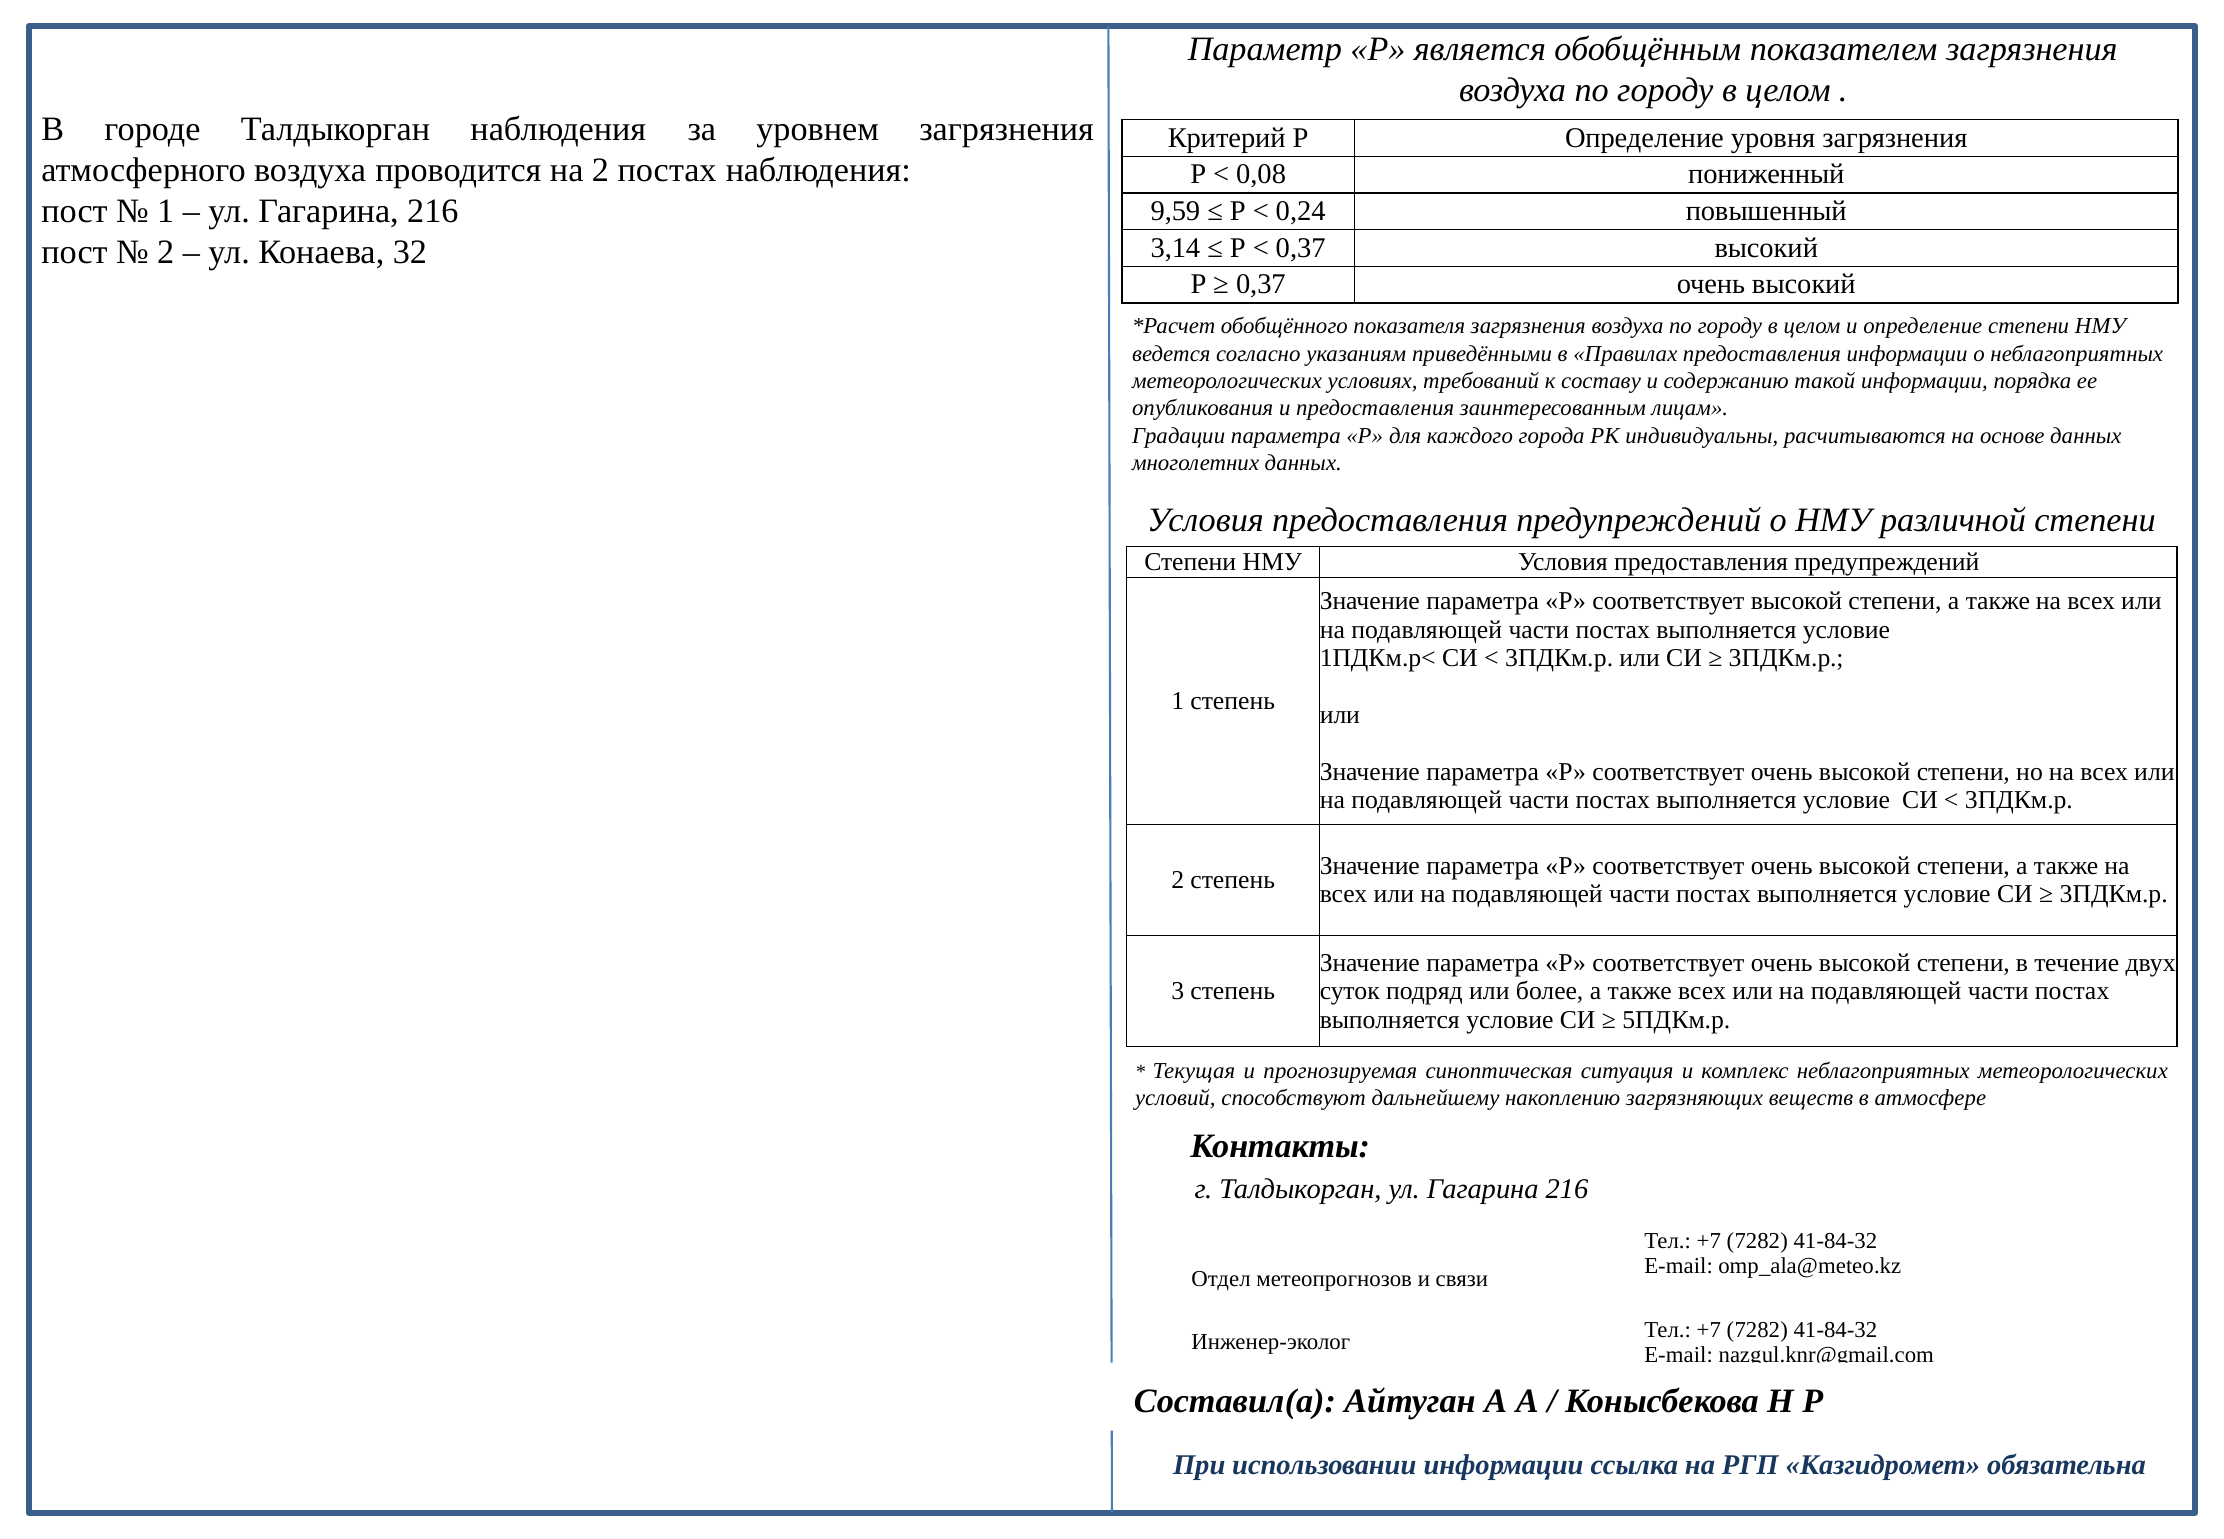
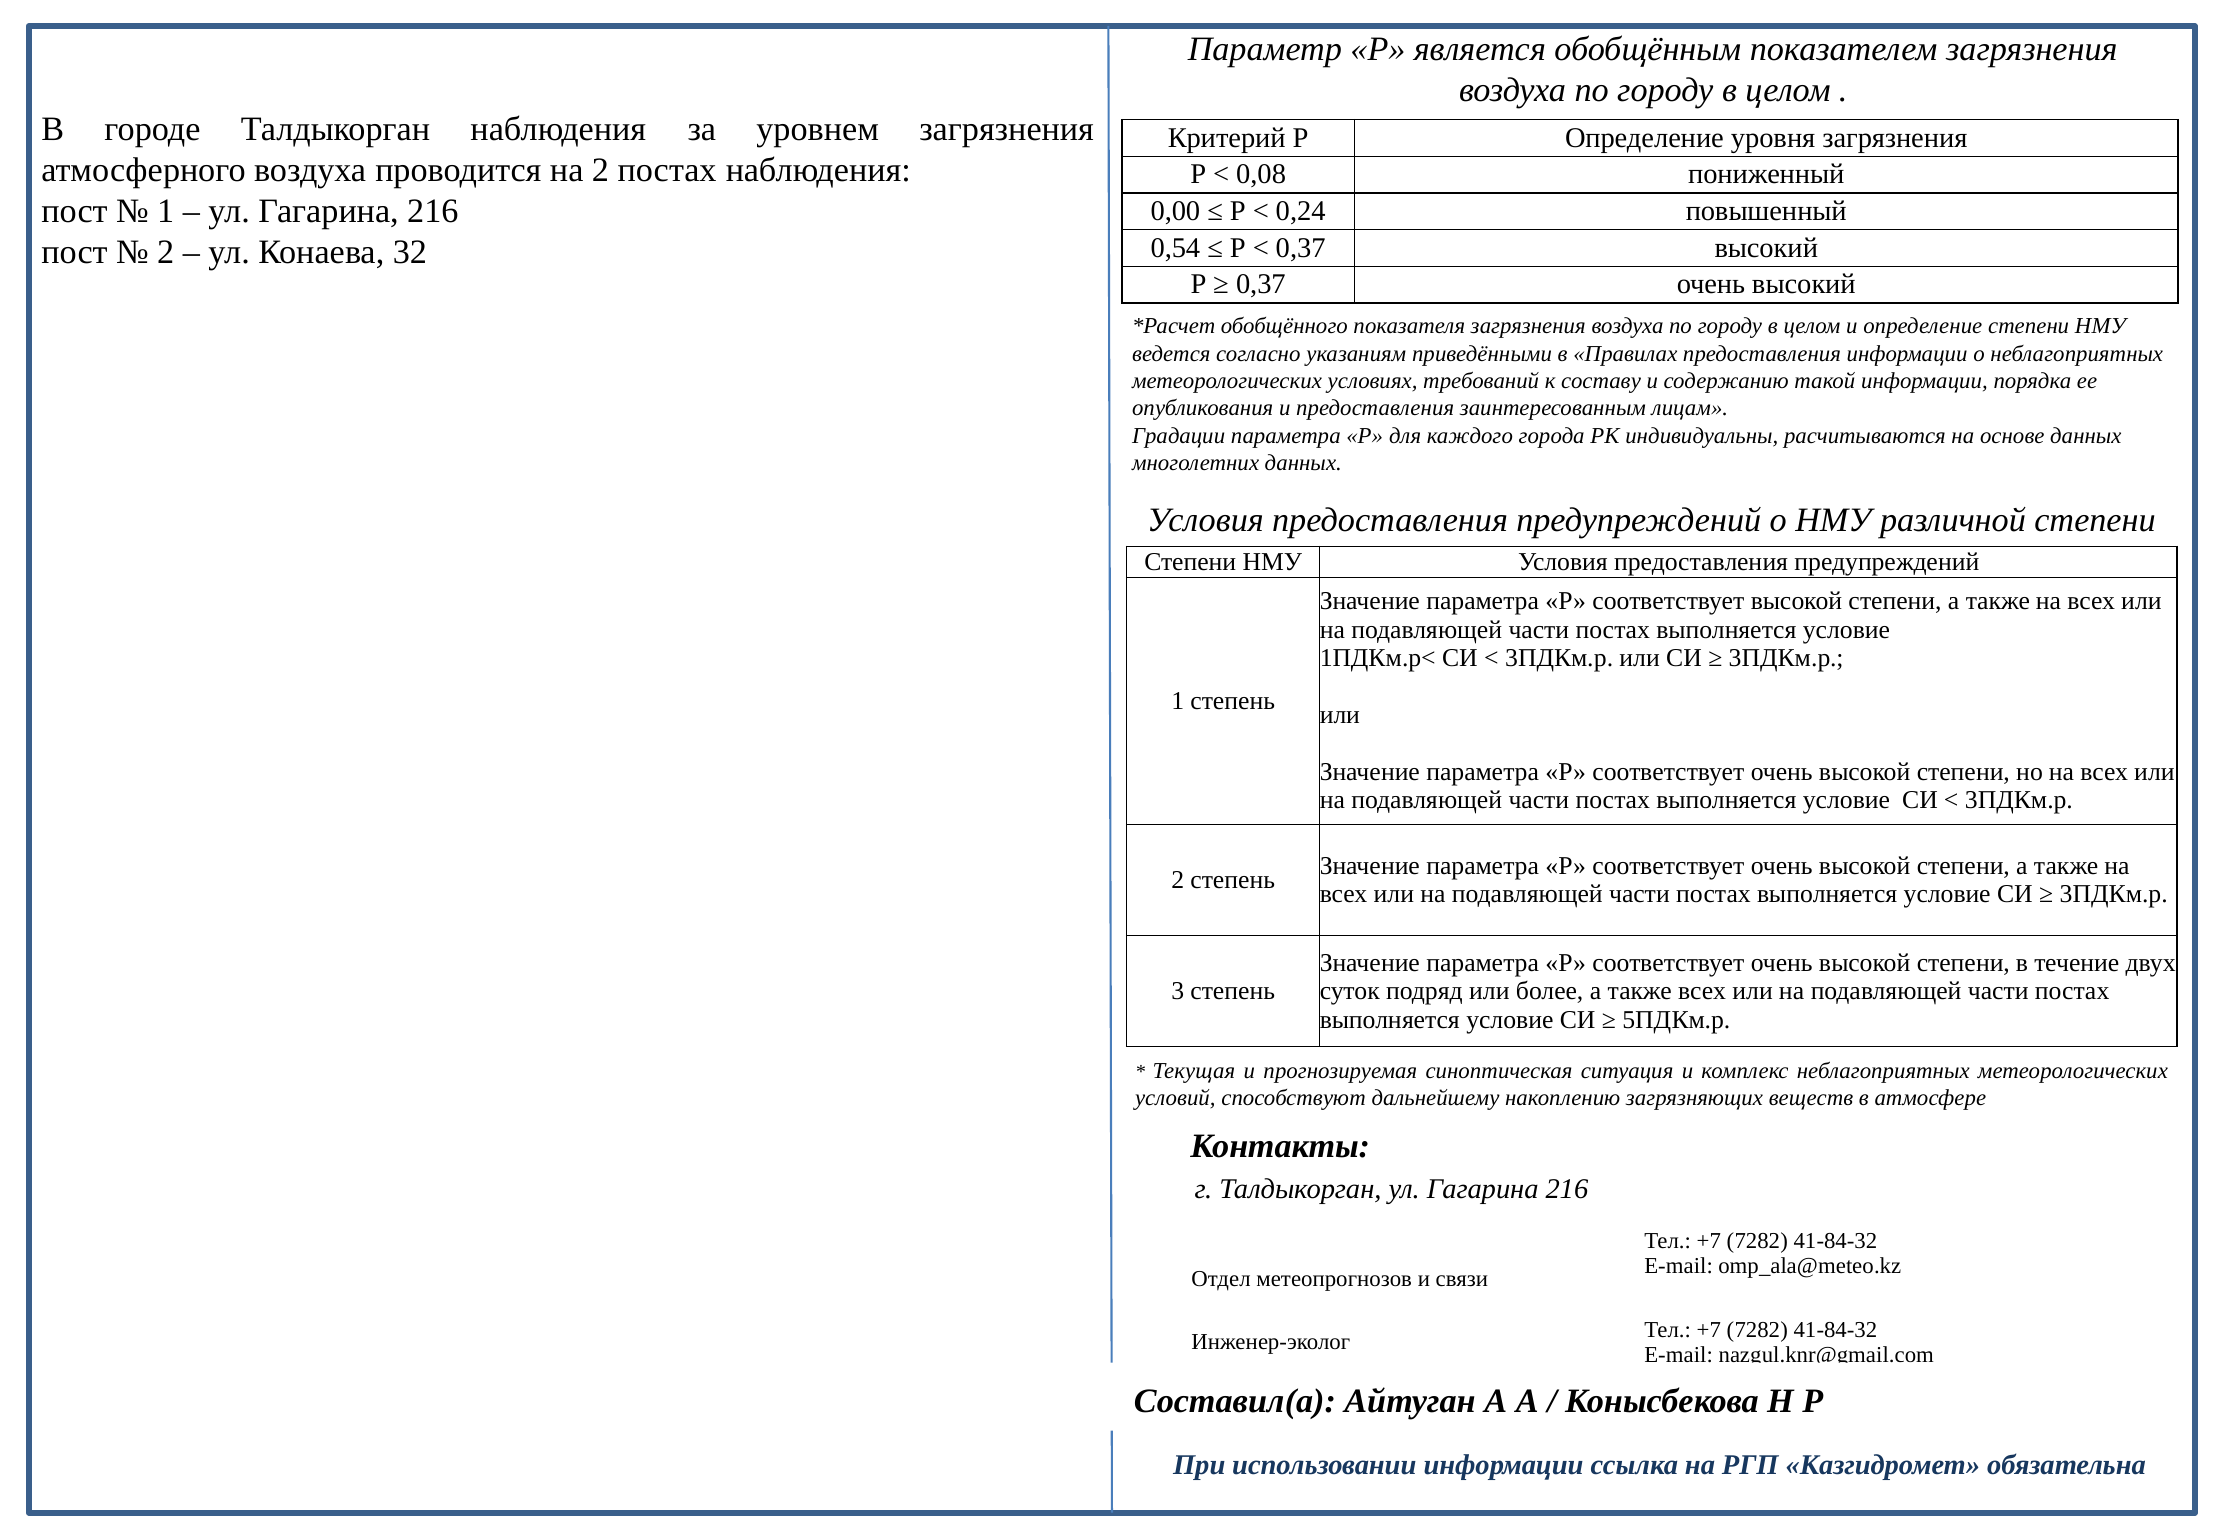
9,59: 9,59 -> 0,00 (1175, 211)
3,14: 3,14 -> 0,54 (1175, 248)
